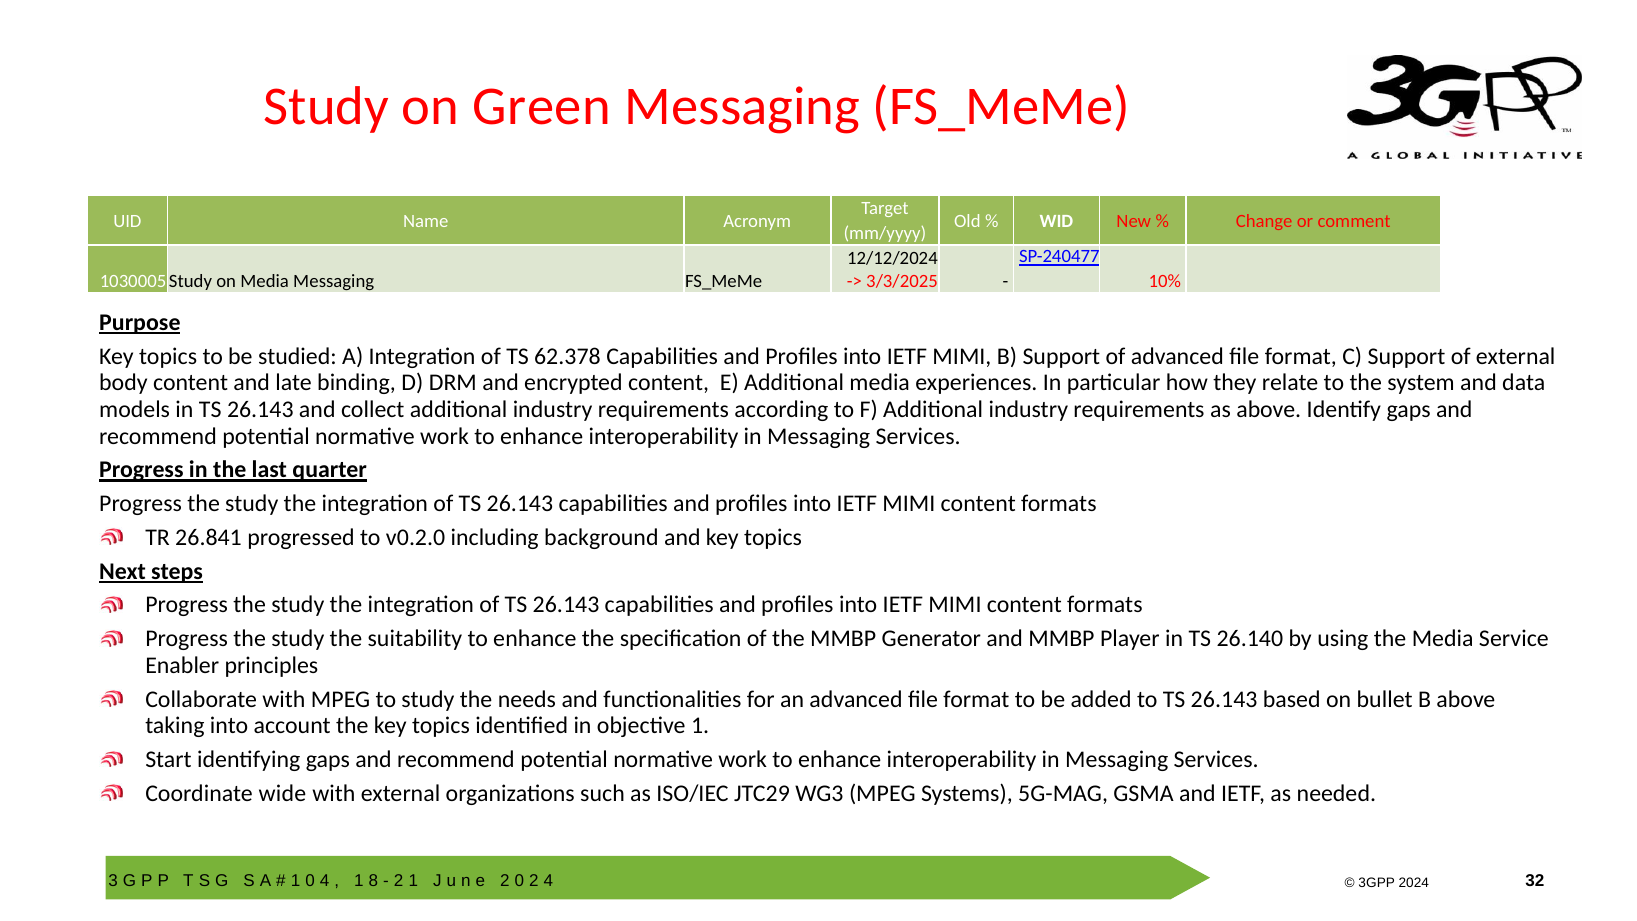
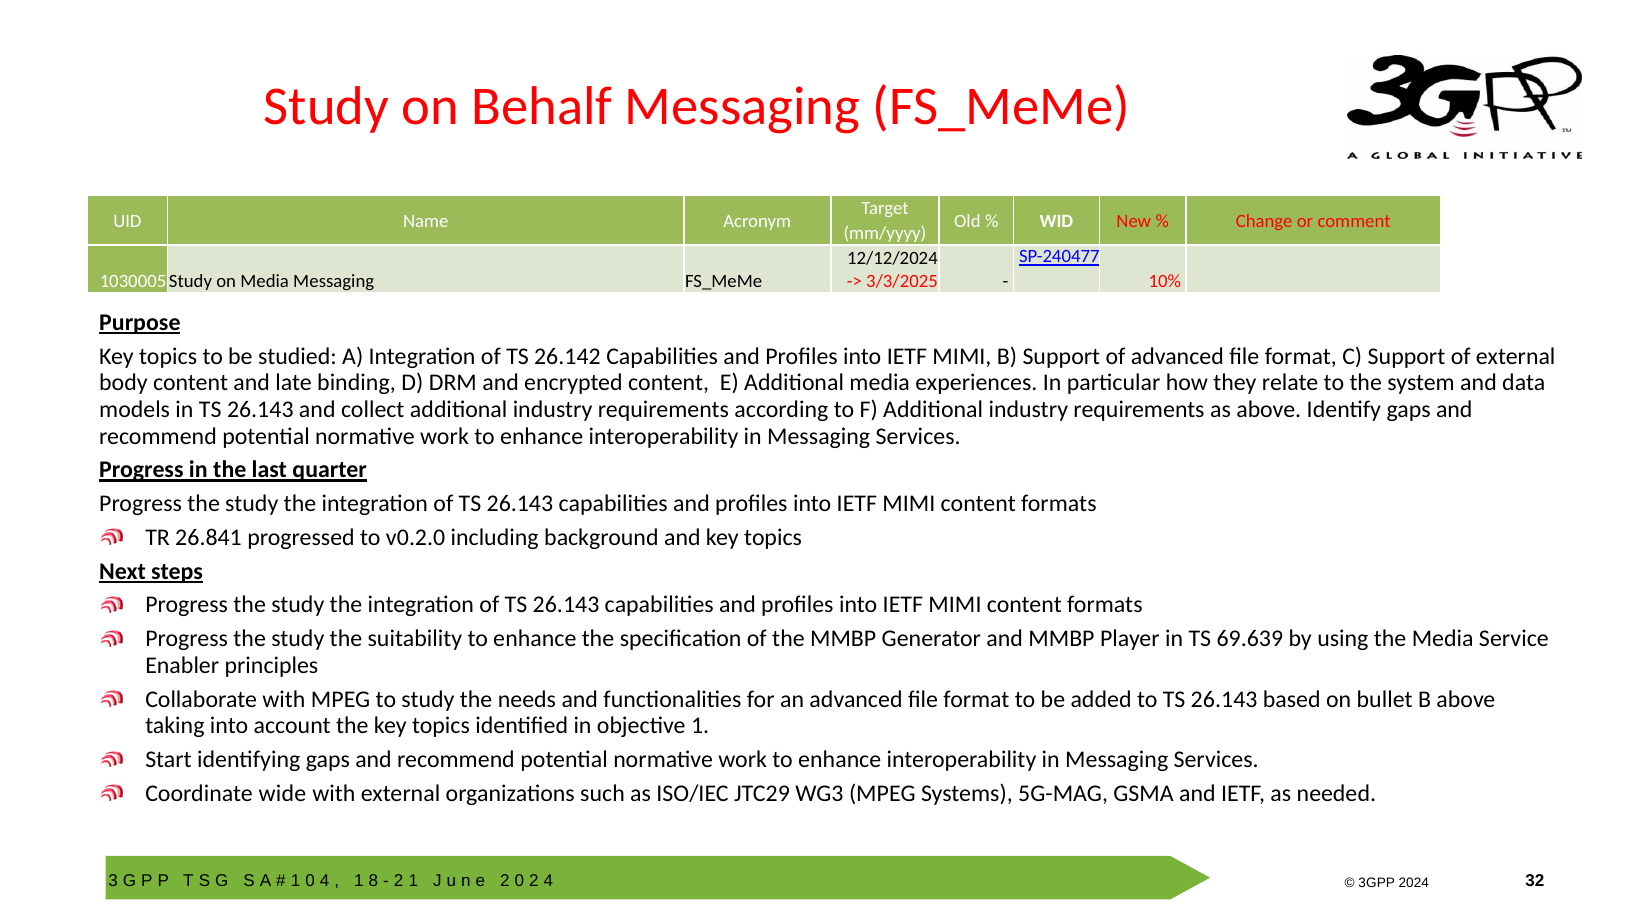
Green: Green -> Behalf (542, 107)
62.378: 62.378 -> 26.142 (567, 356)
26.140: 26.140 -> 69.639 (1250, 639)
